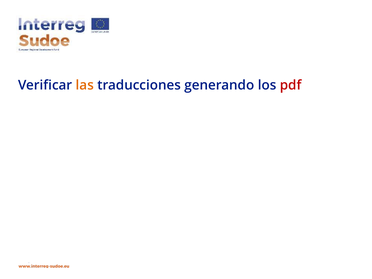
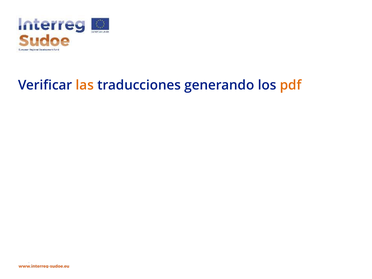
pdf colour: red -> orange (291, 85)
